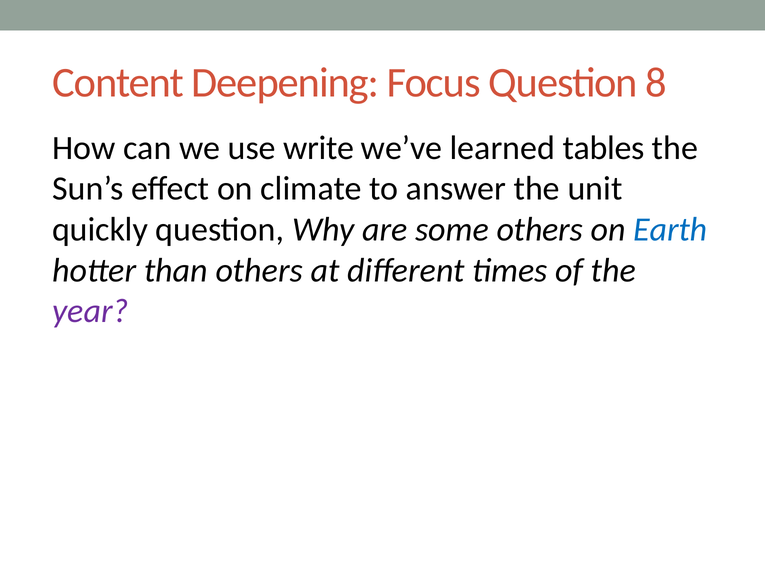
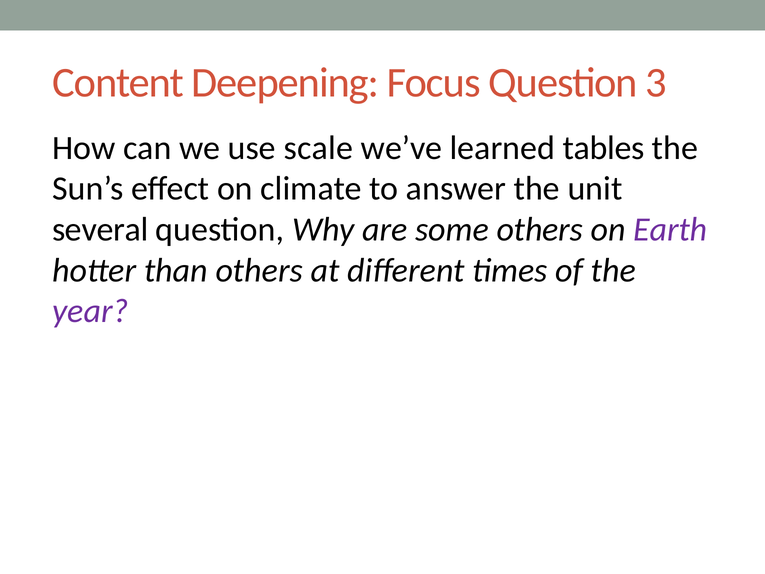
8: 8 -> 3 (656, 83)
write: write -> scale (318, 148)
quickly: quickly -> several (100, 229)
Earth colour: blue -> purple (670, 229)
